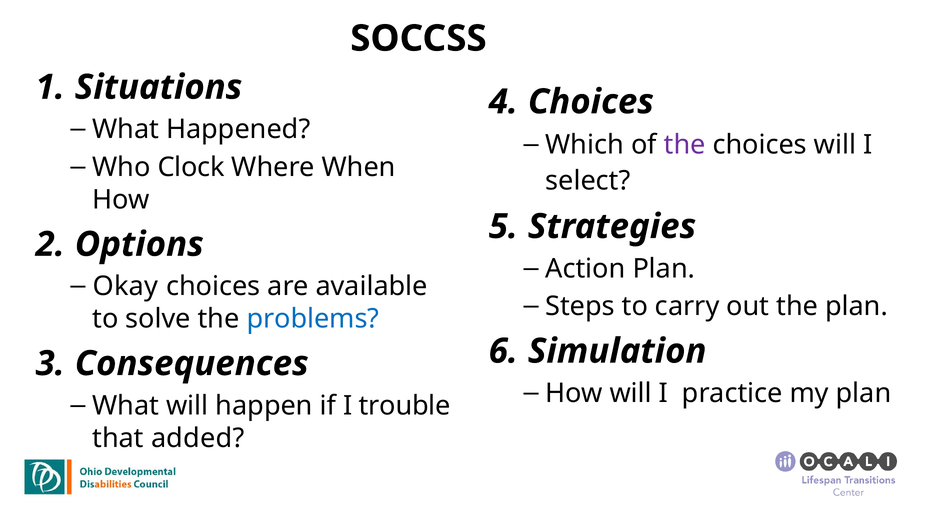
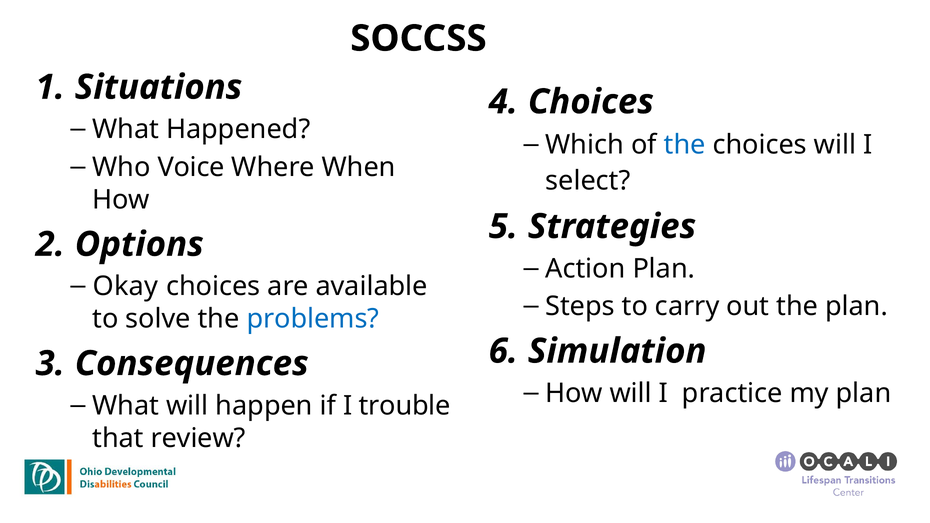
the colour: purple -> blue (685, 145)
Clock: Clock -> Voice (191, 167)
added: added -> review (198, 438)
